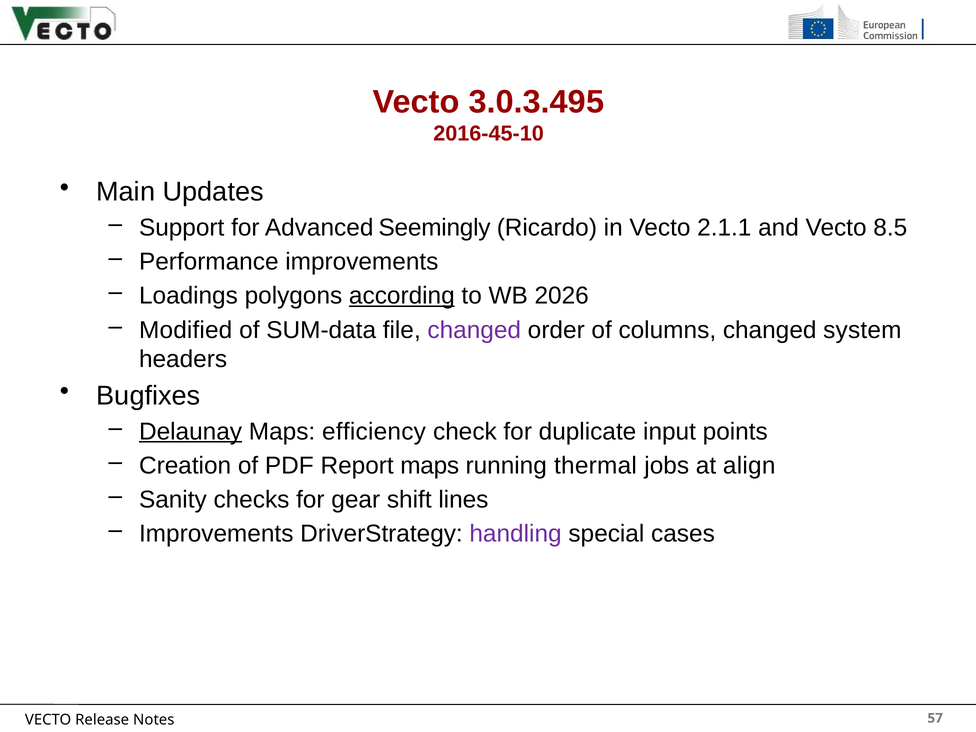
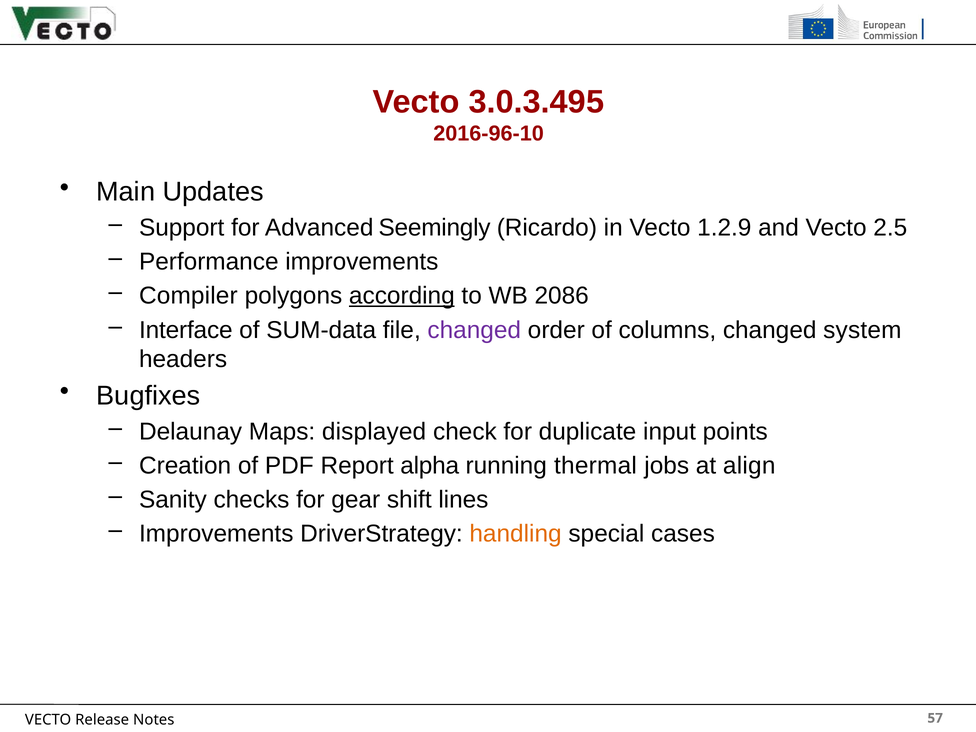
2016-45-10: 2016-45-10 -> 2016-96-10 (489, 134)
2.1.1: 2.1.1 -> 1.2.9 (724, 228)
8.5: 8.5 -> 2.5 (890, 228)
Loadings: Loadings -> Compiler (188, 296)
2026: 2026 -> 2086 (562, 296)
Modified: Modified -> Interface (186, 330)
Delaunay underline: present -> none (191, 431)
efficiency: efficiency -> displayed (374, 431)
Report maps: maps -> alpha (430, 466)
handling colour: purple -> orange (516, 534)
